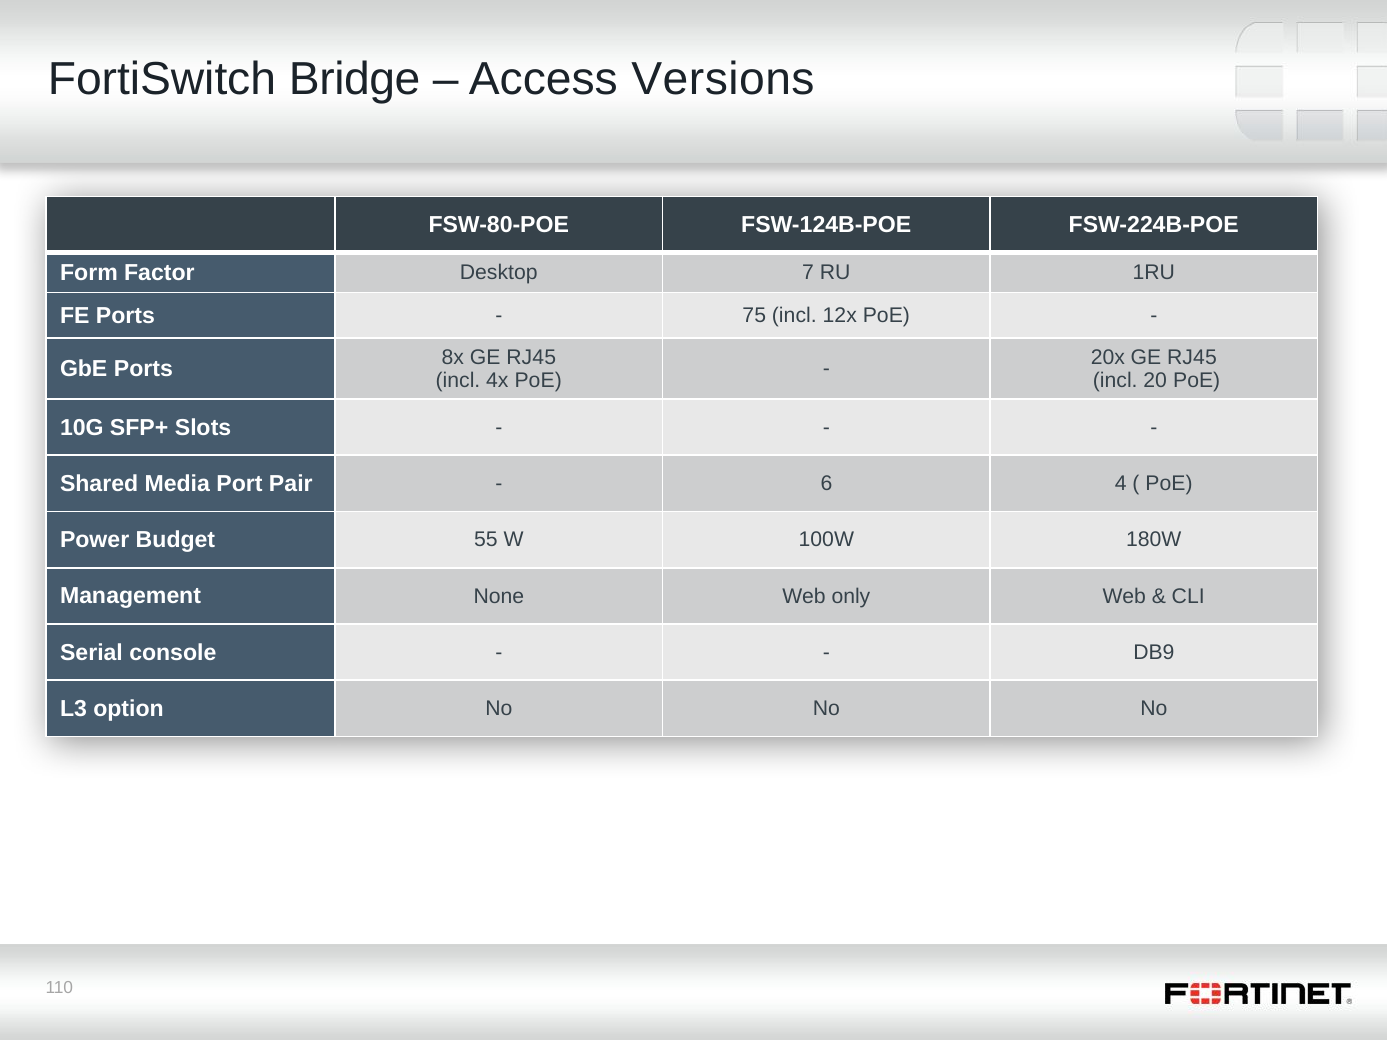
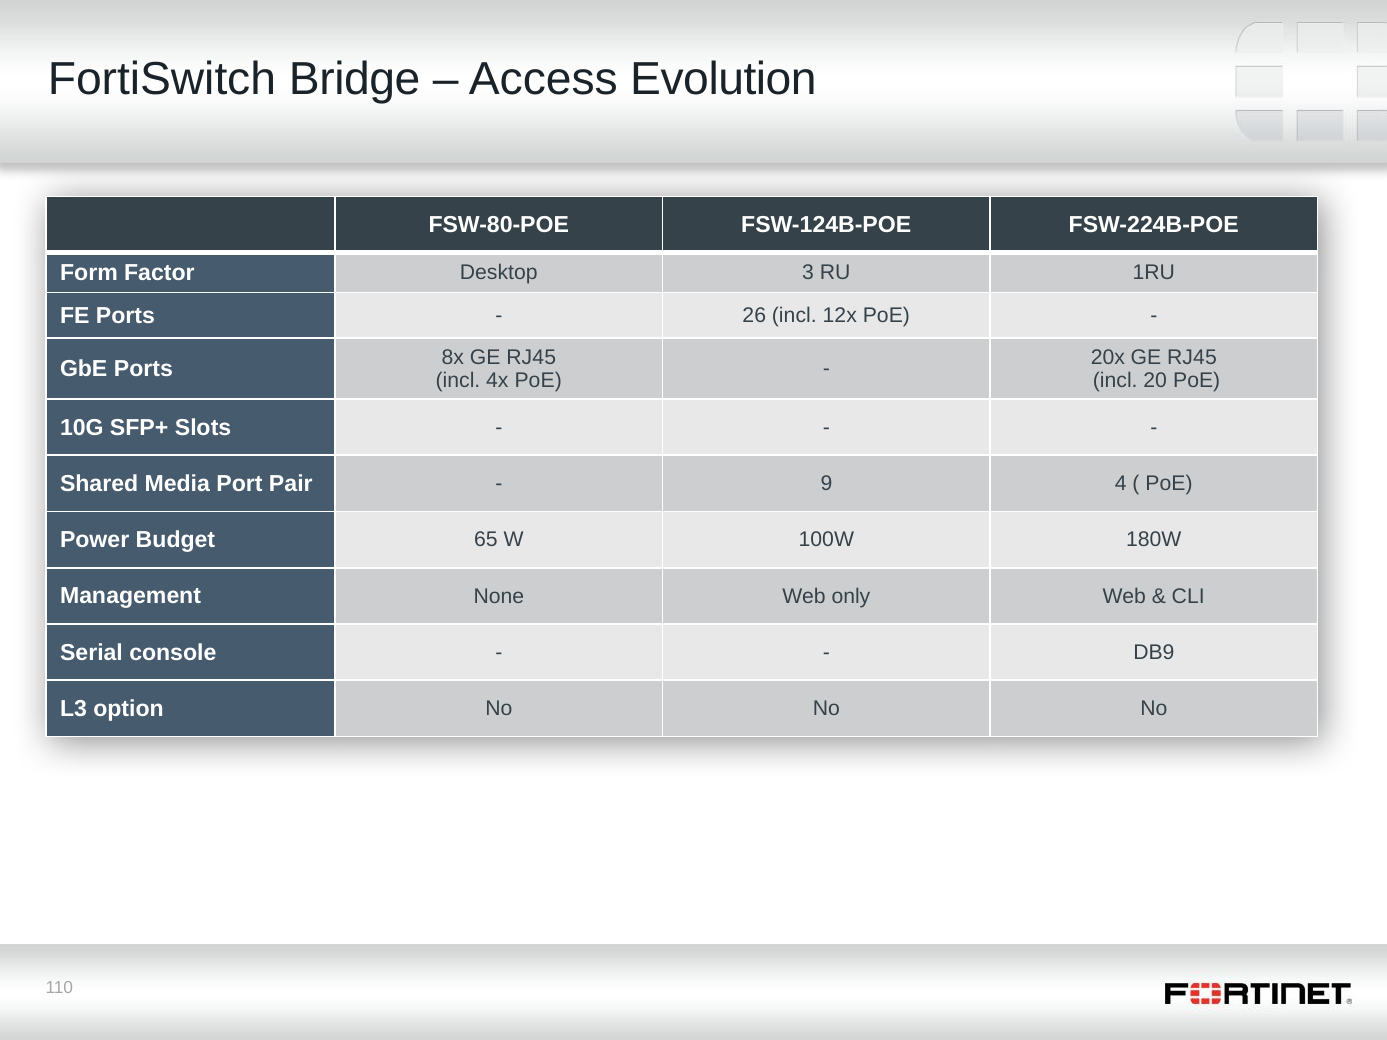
Versions: Versions -> Evolution (723, 79)
7: 7 -> 3 (808, 273)
75: 75 -> 26 (754, 316)
6: 6 -> 9 (826, 484)
55: 55 -> 65 (486, 540)
